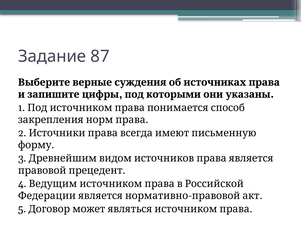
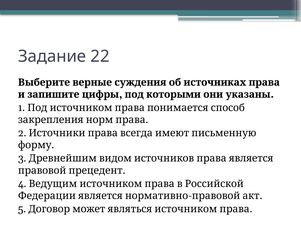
87: 87 -> 22 (100, 56)
